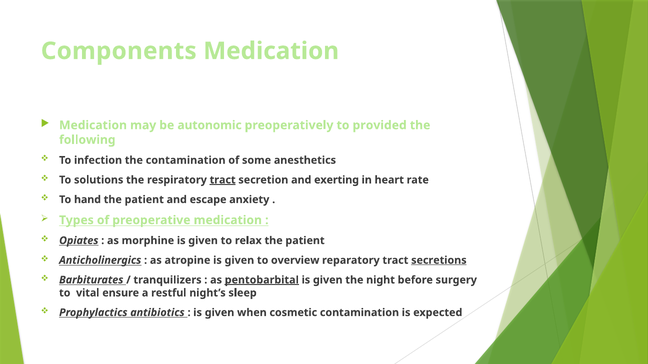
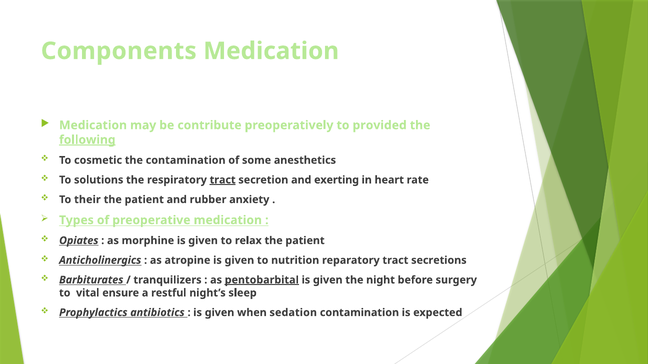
autonomic: autonomic -> contribute (209, 125)
following underline: none -> present (87, 140)
infection: infection -> cosmetic (98, 160)
hand: hand -> their (87, 200)
escape: escape -> rubber (208, 200)
overview: overview -> nutrition (295, 261)
secretions underline: present -> none (439, 261)
cosmetic: cosmetic -> sedation (293, 313)
